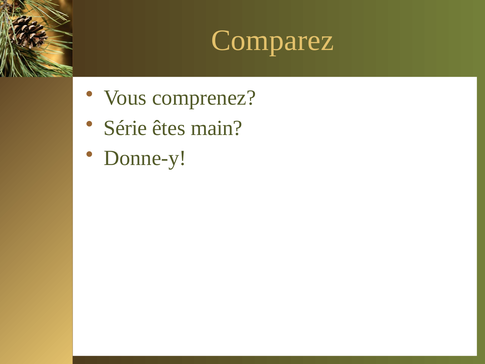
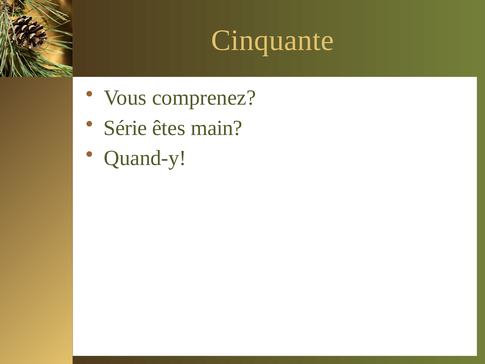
Comparez: Comparez -> Cinquante (273, 40)
Donne-y: Donne-y -> Quand-y (145, 158)
